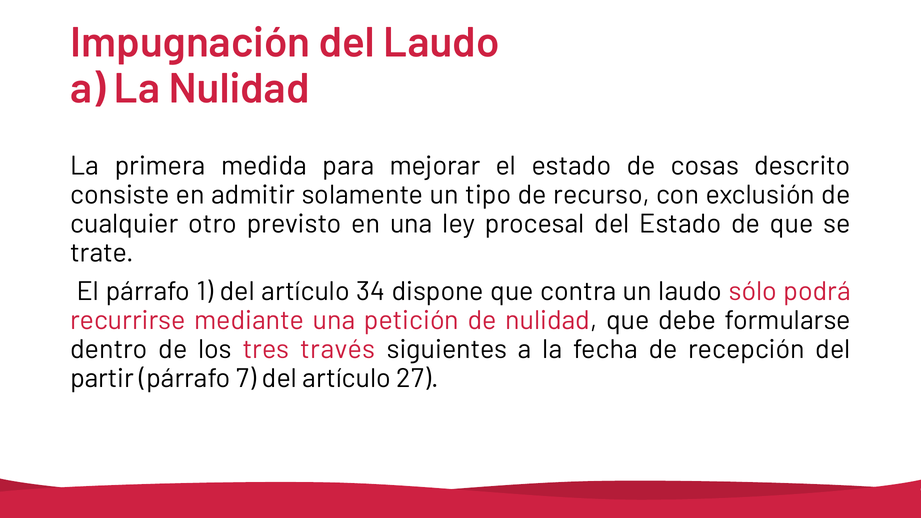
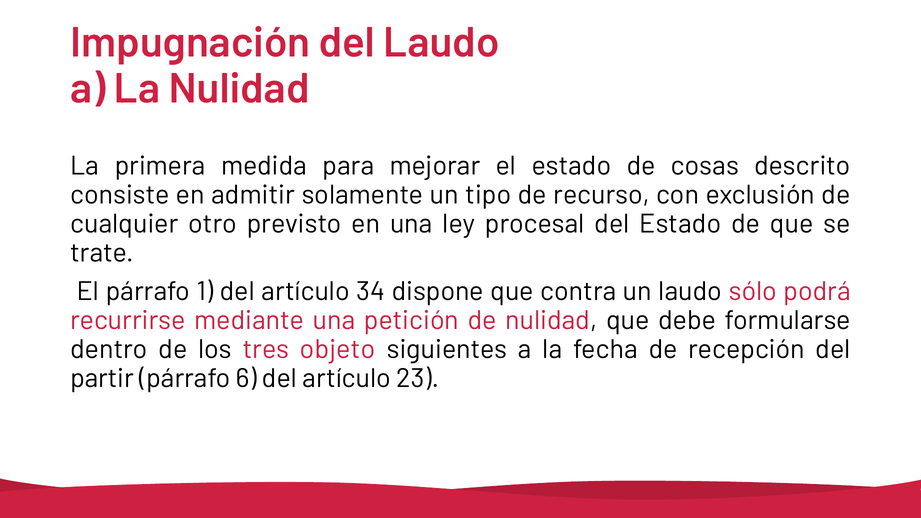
través: través -> objeto (338, 349)
7: 7 -> 6 (246, 378)
27: 27 -> 23 (418, 378)
